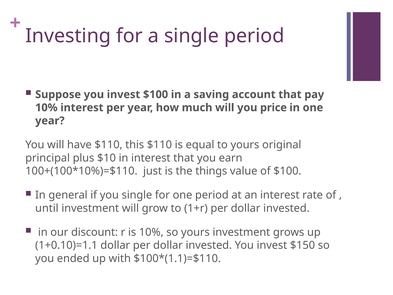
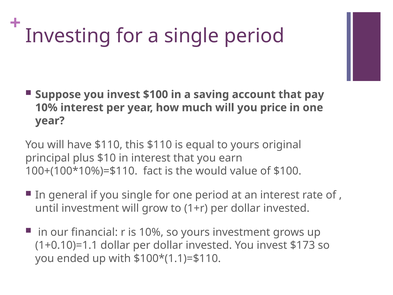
just: just -> fact (153, 171)
things: things -> would (211, 171)
discount: discount -> financial (94, 232)
$150: $150 -> $173 (303, 245)
